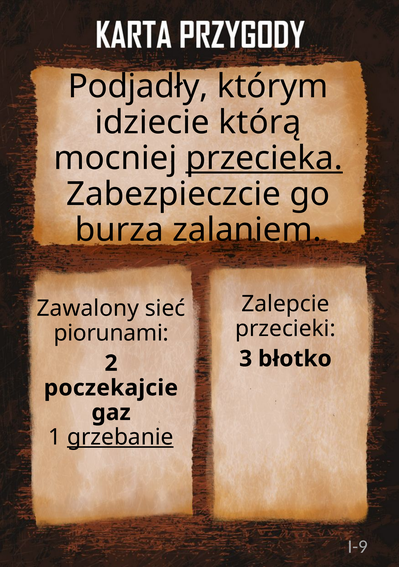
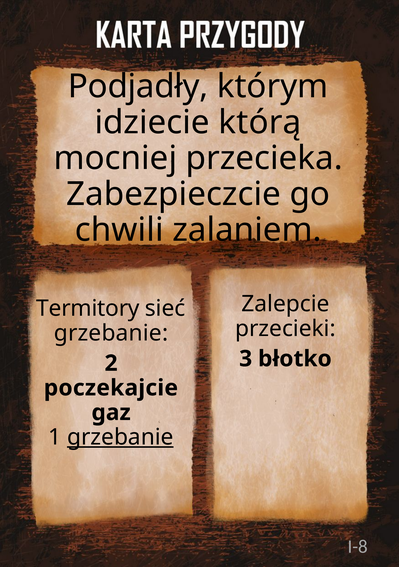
przecieka underline: present -> none (264, 158)
burza: burza -> chwili (119, 230)
Zawalony: Zawalony -> Termitory (88, 308)
piorunami: piorunami -> grzebanie (111, 333)
I-9: I-9 -> I-8 (358, 546)
